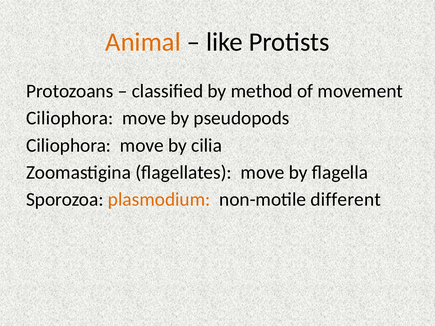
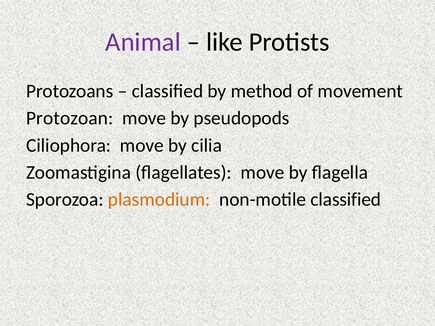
Animal colour: orange -> purple (143, 42)
Ciliophora: Ciliophora -> Protozoan (70, 118)
non-motile different: different -> classified (346, 200)
